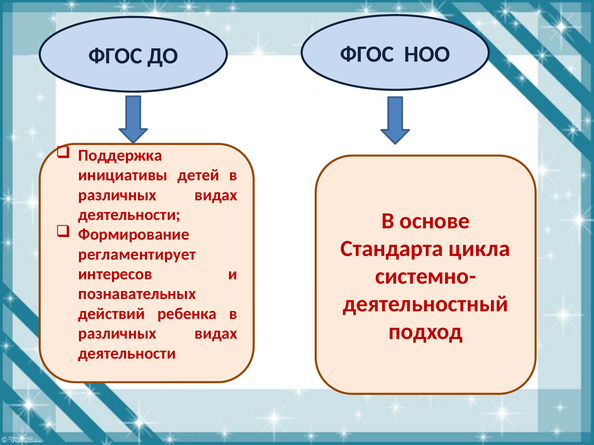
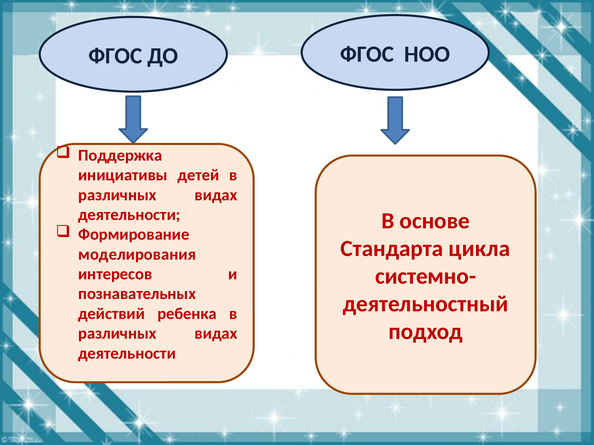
регламентирует: регламентирует -> моделирования (137, 255)
